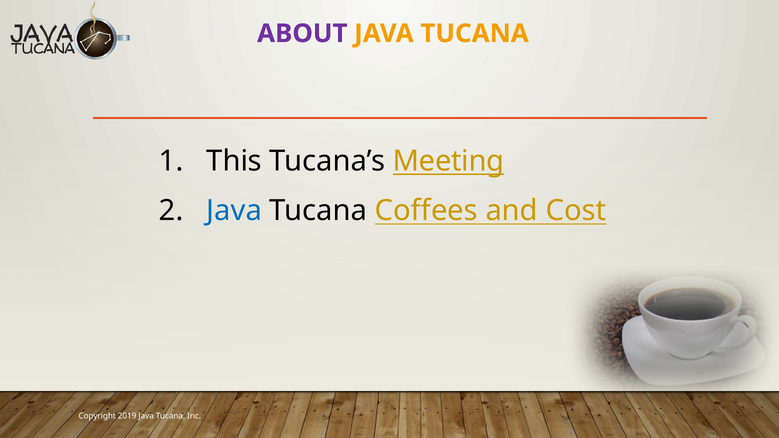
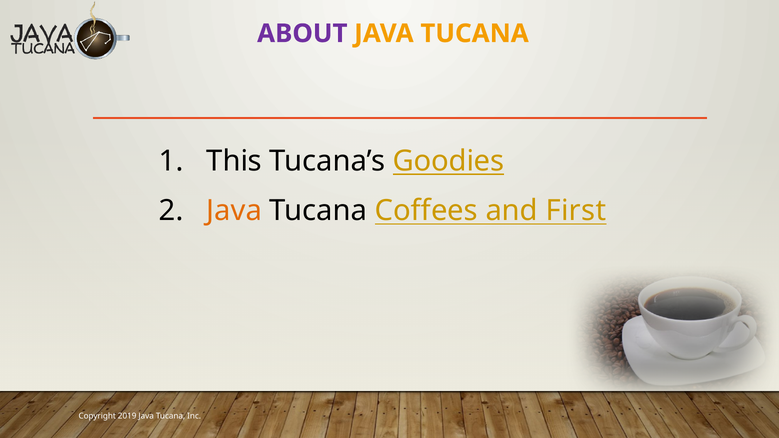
Meeting: Meeting -> Goodies (448, 161)
Java colour: blue -> orange (234, 211)
Cost: Cost -> First (576, 211)
